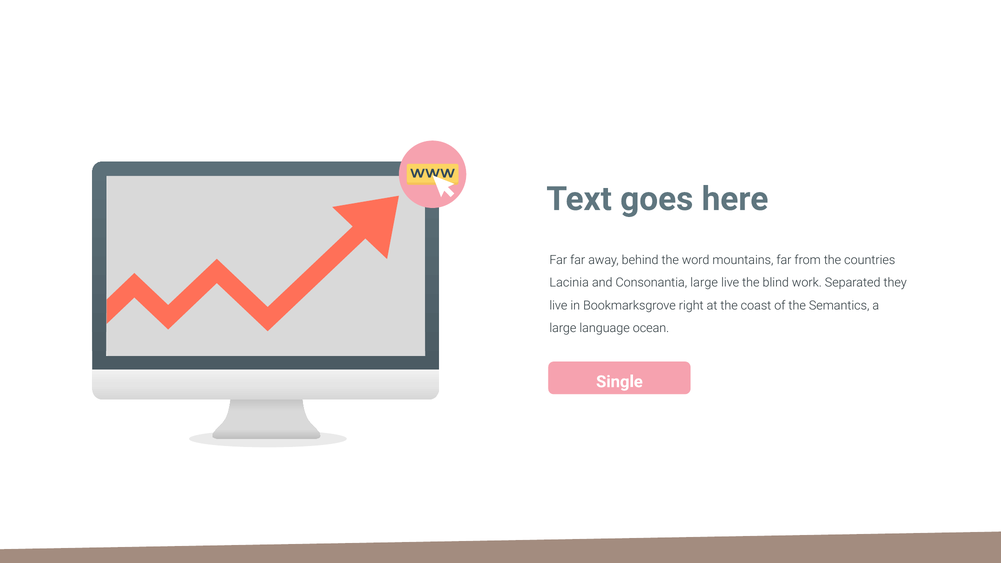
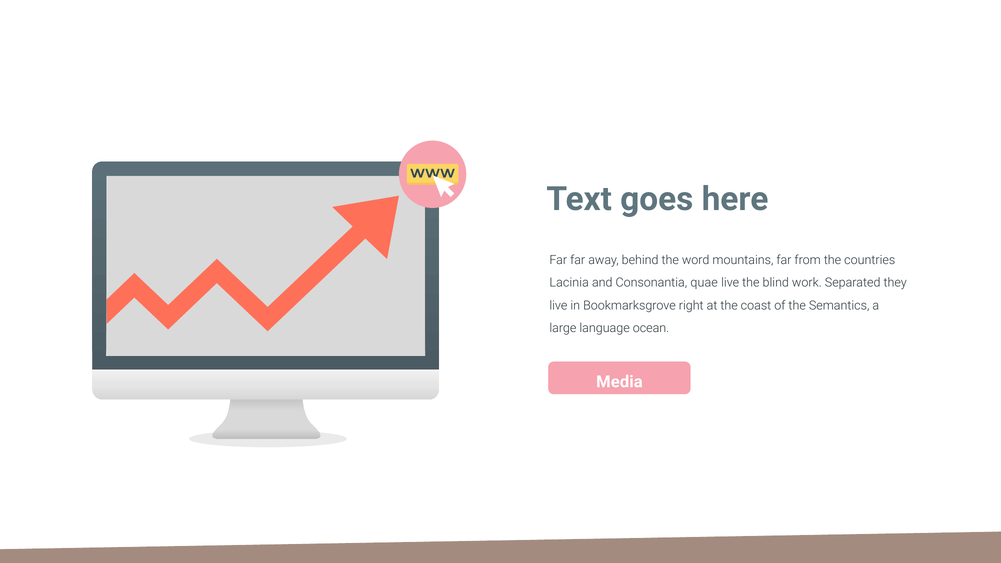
Consonantia large: large -> quae (704, 283)
Single: Single -> Media (619, 382)
